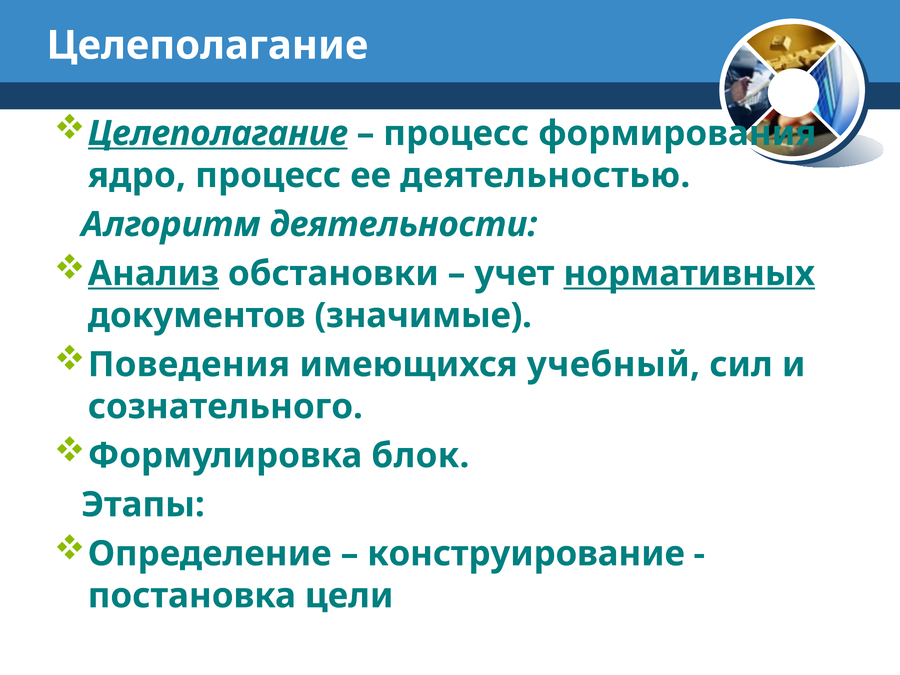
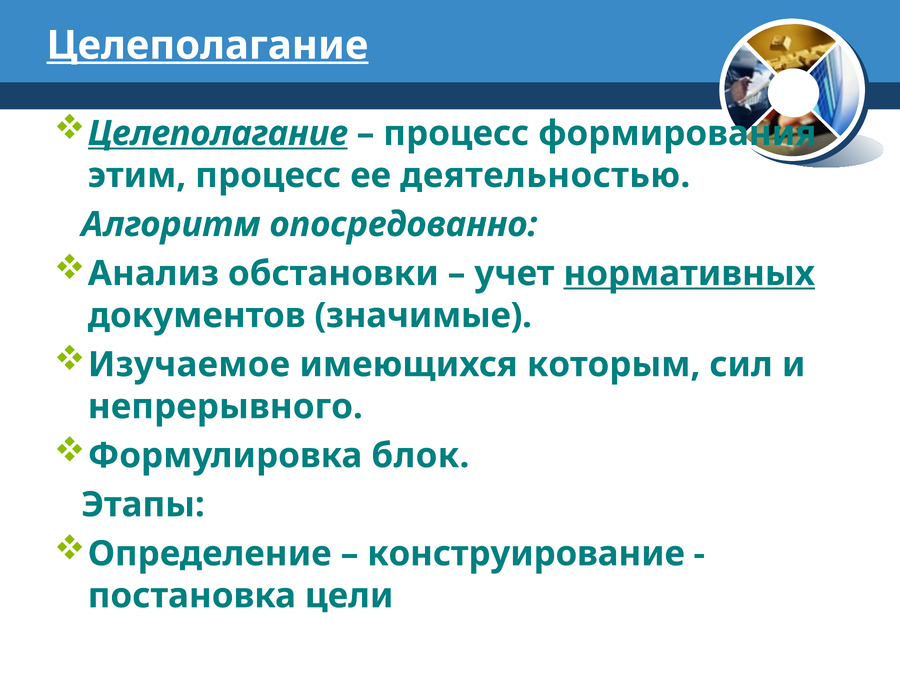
Целеполагание underline: none -> present (207, 45)
ядро: ядро -> этим (137, 175)
деятельности: деятельности -> опосредованно (404, 225)
Анализ underline: present -> none (153, 274)
Поведения: Поведения -> Изучаемое (189, 365)
учебный: учебный -> которым (614, 365)
сознательного: сознательного -> непрерывного (225, 407)
